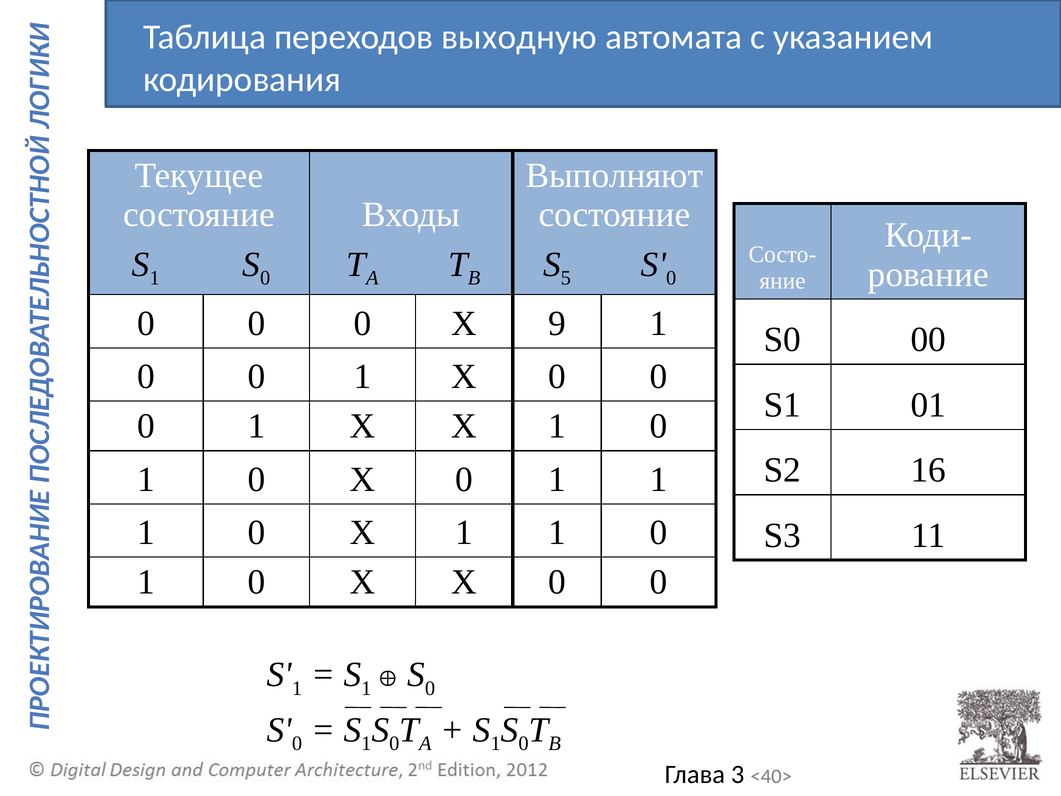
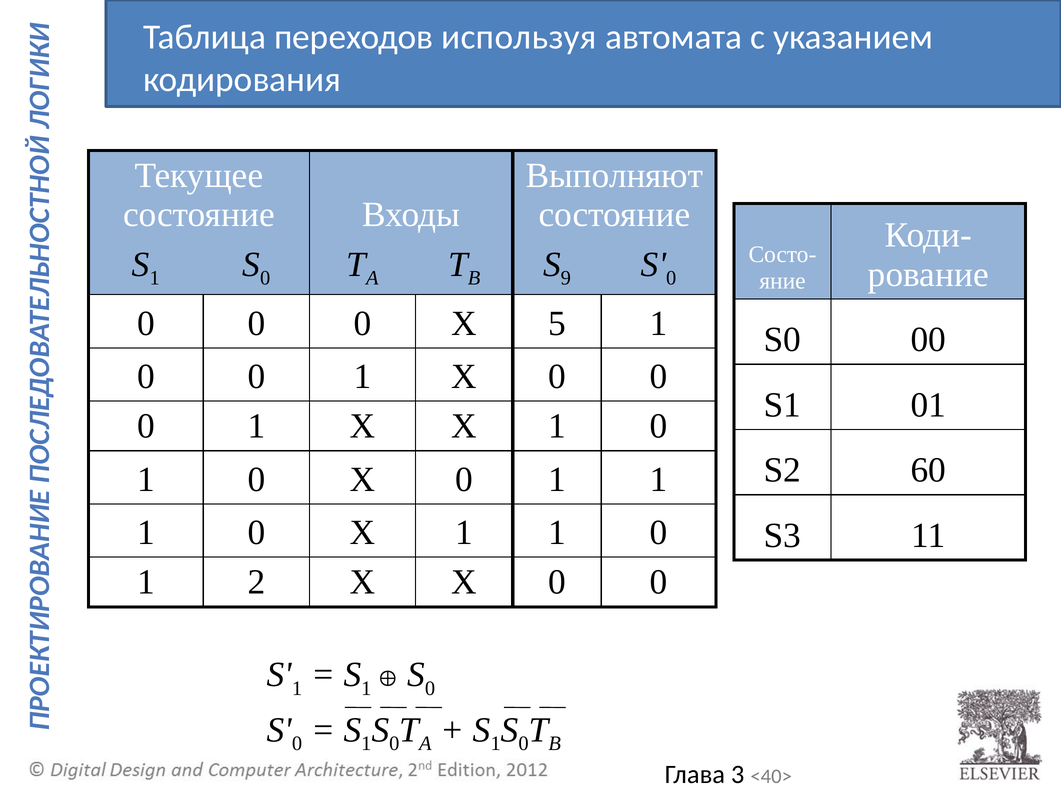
выходную: выходную -> используя (519, 37)
5: 5 -> 9 (566, 278)
9: 9 -> 5 (557, 323)
16: 16 -> 60 (928, 470)
0: 0 -> 2 (256, 582)
